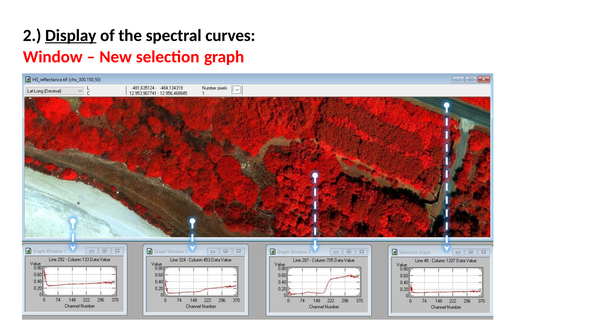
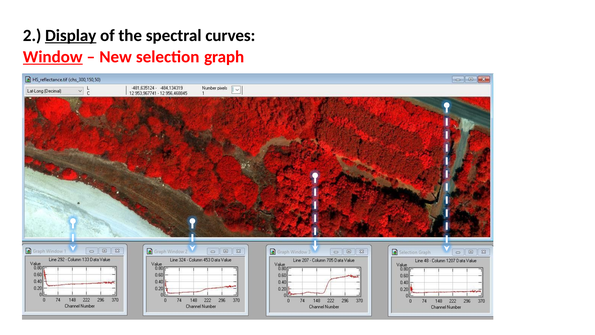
Window underline: none -> present (53, 57)
